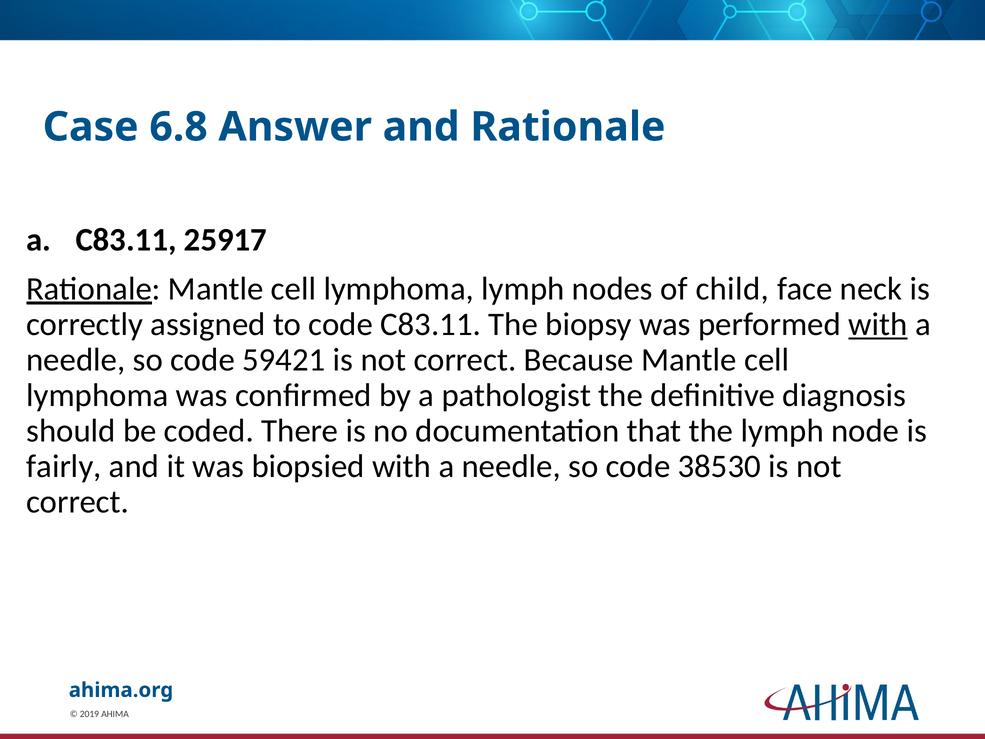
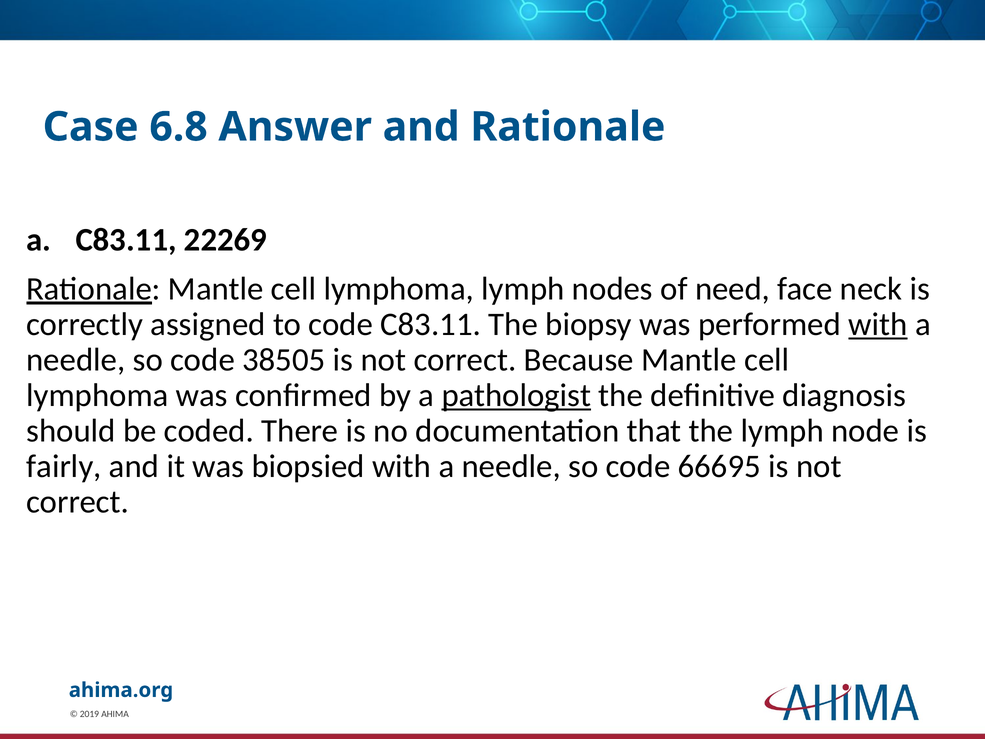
25917: 25917 -> 22269 (226, 240)
child: child -> need (732, 289)
59421: 59421 -> 38505 (284, 360)
pathologist underline: none -> present (516, 395)
38530: 38530 -> 66695 (719, 466)
